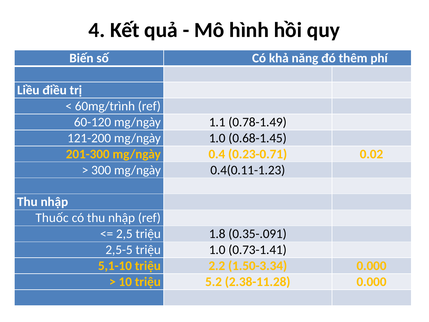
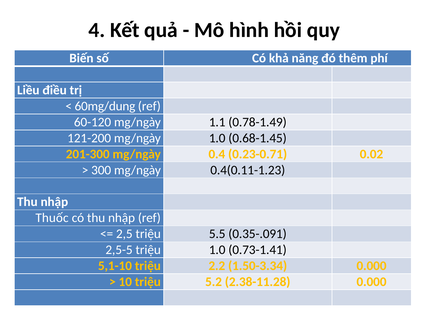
60mg/trình: 60mg/trình -> 60mg/dung (105, 106)
1.8: 1.8 -> 5.5 (217, 234)
